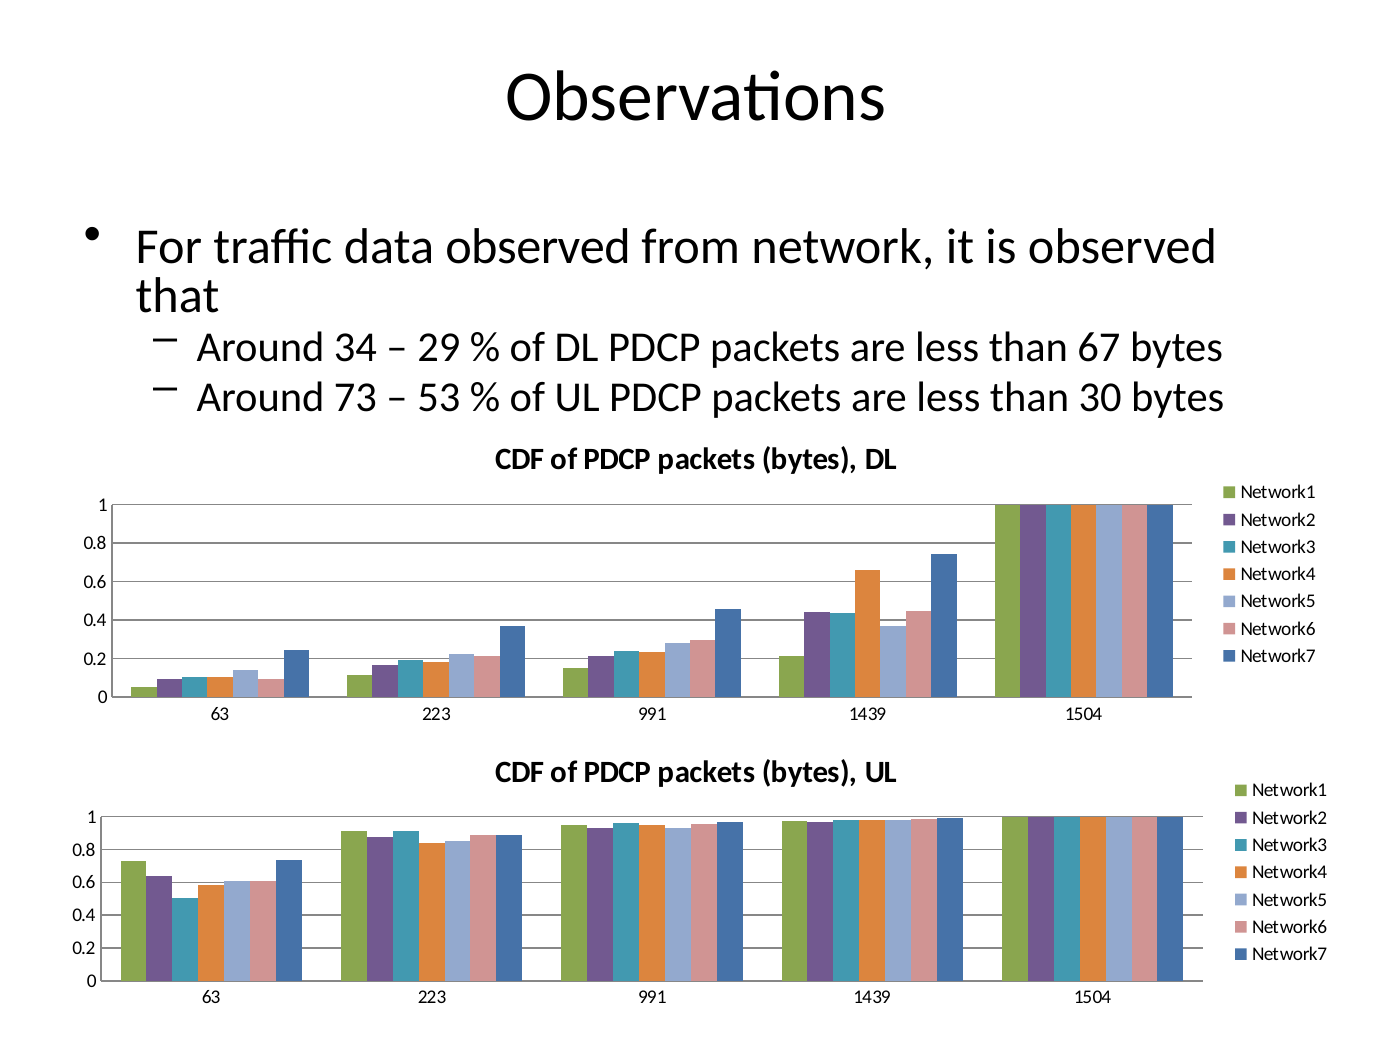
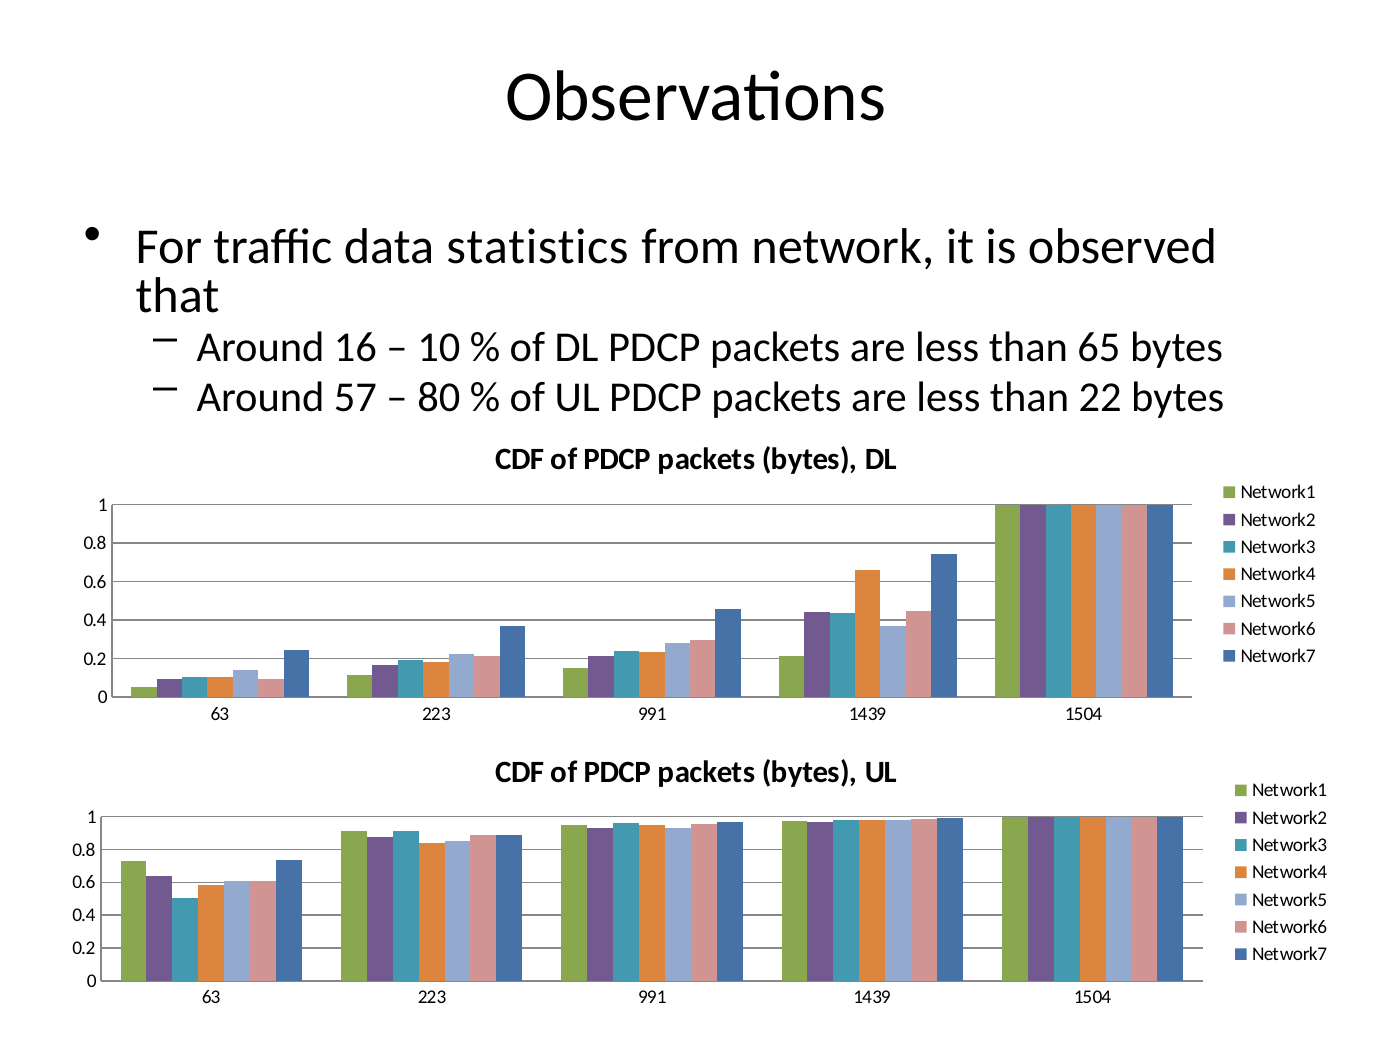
data observed: observed -> statistics (538, 247)
34: 34 -> 16 (355, 348)
29: 29 -> 10 (439, 348)
67: 67 -> 65 (1099, 348)
73: 73 -> 57 (355, 397)
53: 53 -> 80 (439, 397)
30: 30 -> 22 (1100, 397)
